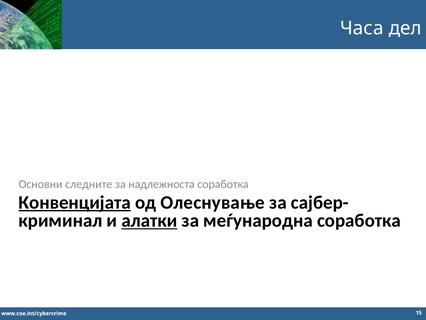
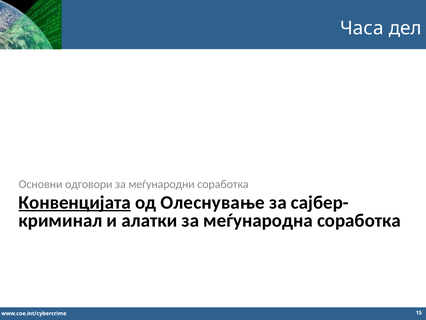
следните: следните -> одговори (89, 184)
надлежноста: надлежноста -> меѓународни (162, 184)
алатки underline: present -> none (149, 220)
